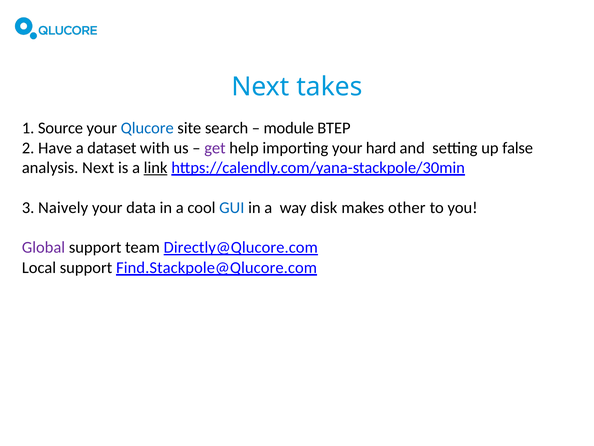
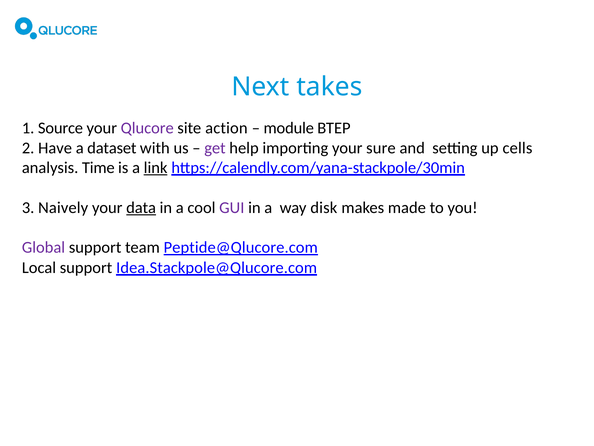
Qlucore colour: blue -> purple (147, 128)
search: search -> action (226, 128)
hard: hard -> sure (381, 148)
false: false -> cells (517, 148)
analysis Next: Next -> Time (98, 168)
data underline: none -> present (141, 208)
GUI colour: blue -> purple (232, 208)
other: other -> made (407, 208)
Directly@Qlucore.com: Directly@Qlucore.com -> Peptide@Qlucore.com (241, 247)
Find.Stackpole@Qlucore.com: Find.Stackpole@Qlucore.com -> Idea.Stackpole@Qlucore.com (217, 267)
